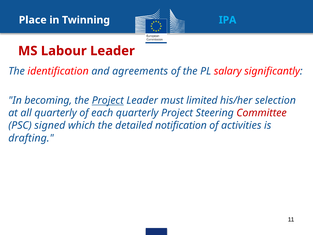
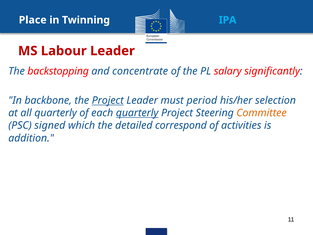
identification: identification -> backstopping (58, 71)
agreements: agreements -> concentrate (140, 71)
becoming: becoming -> backbone (48, 100)
limited: limited -> period (202, 100)
quarterly underline: none -> present (137, 113)
Committee colour: red -> orange (262, 113)
notification: notification -> correspond (181, 125)
drafting: drafting -> addition (31, 138)
